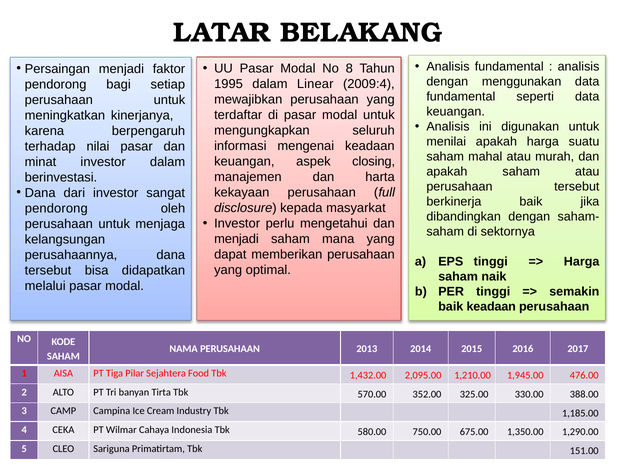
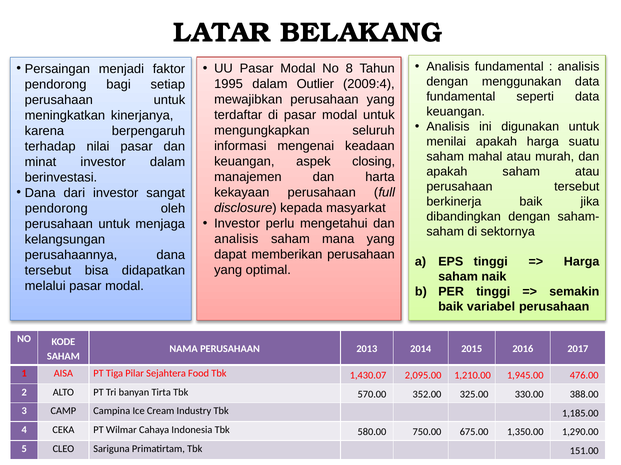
Linear: Linear -> Outlier (315, 84)
menjadi: menjadi -> analisis (236, 240)
baik keadaan: keadaan -> variabel (491, 307)
1,432.00: 1,432.00 -> 1,430.07 (368, 376)
